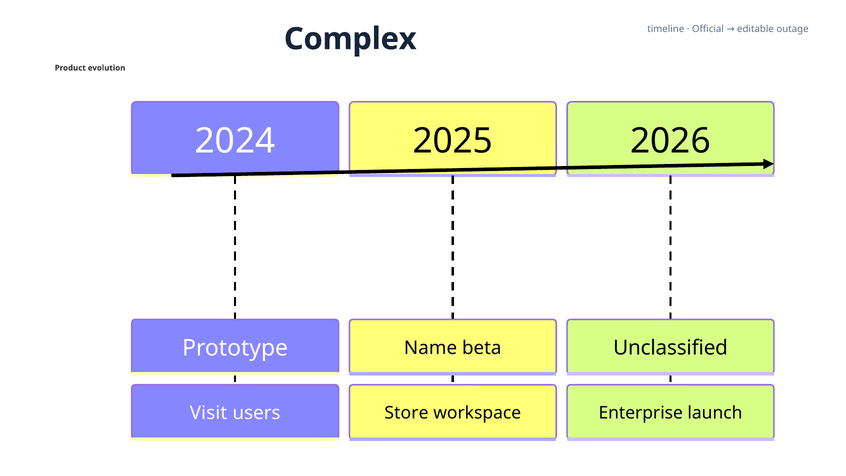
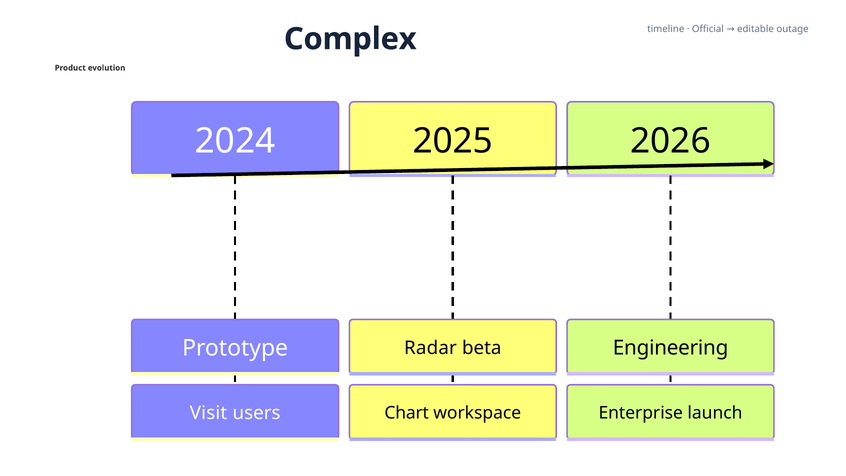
Unclassified: Unclassified -> Engineering (671, 348)
Name: Name -> Radar (430, 348)
Store: Store -> Chart (407, 413)
